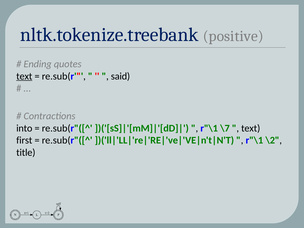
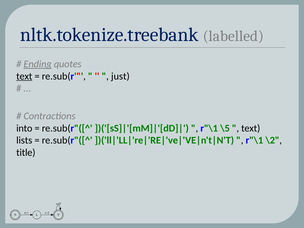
positive: positive -> labelled (233, 36)
Ending underline: none -> present (38, 64)
said: said -> just (120, 76)
\7: \7 -> \5 (225, 128)
first: first -> lists (24, 140)
